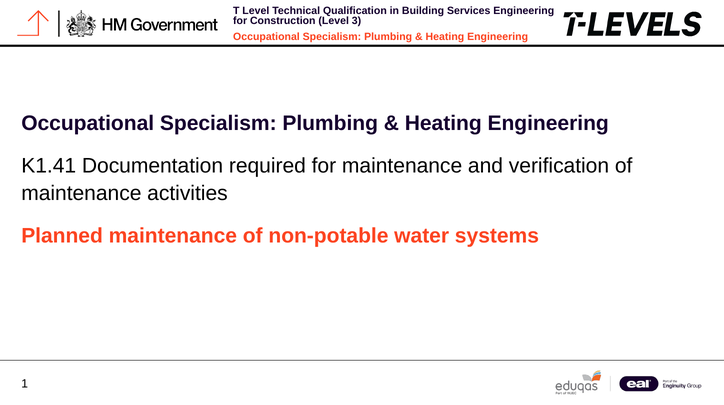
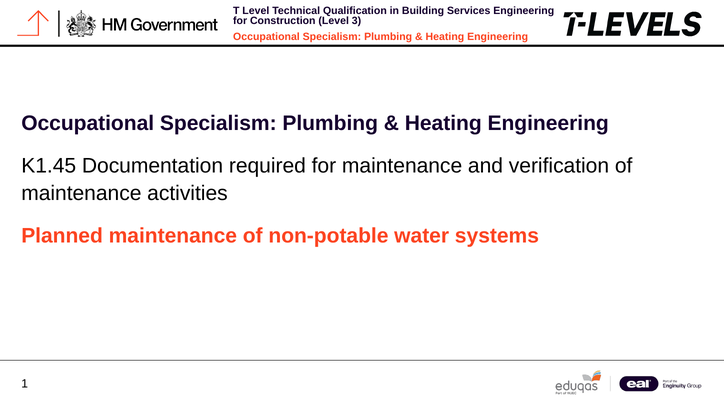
K1.41: K1.41 -> K1.45 (49, 165)
